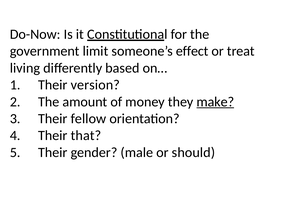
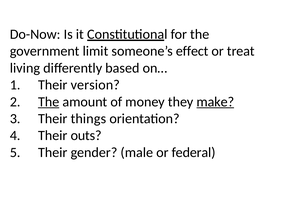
The underline: none -> present (49, 102)
fellow: fellow -> things (88, 119)
that: that -> outs (86, 136)
should: should -> federal (194, 153)
